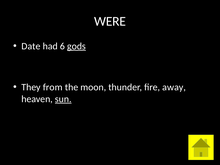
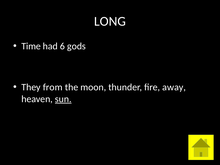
WERE: WERE -> LONG (110, 21)
Date: Date -> Time (31, 46)
gods underline: present -> none (76, 46)
